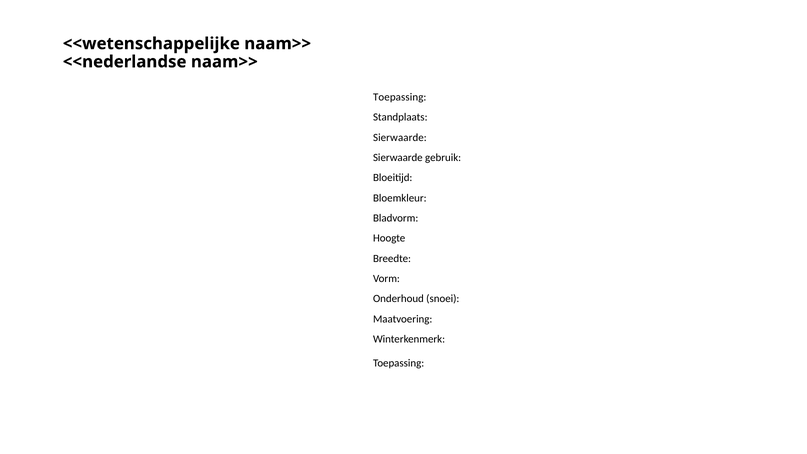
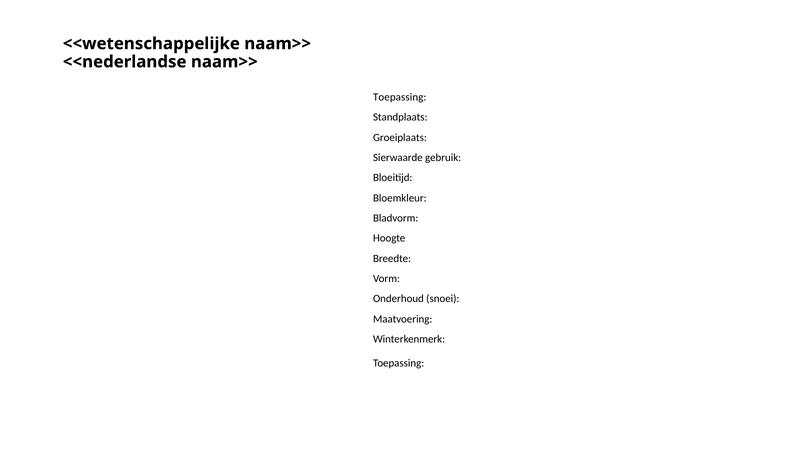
Sierwaarde: Sierwaarde -> Groeiplaats (400, 137)
